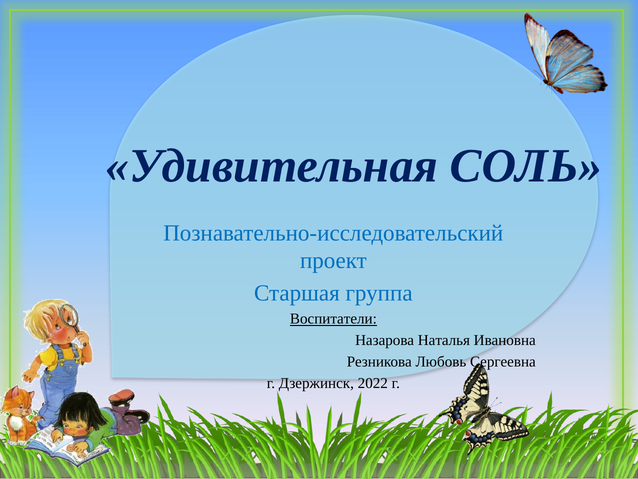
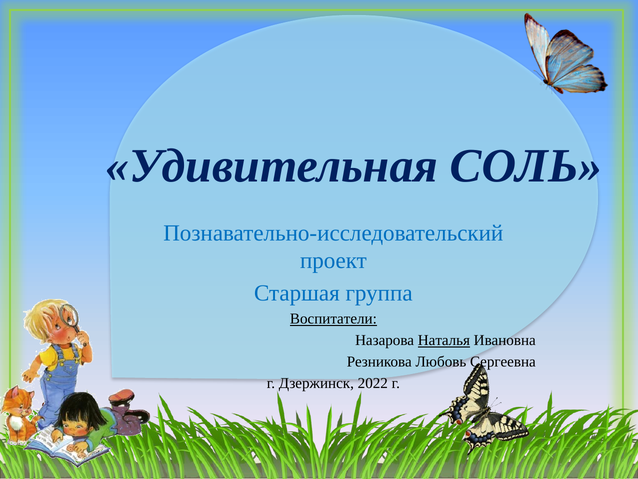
Наталья underline: none -> present (444, 340)
